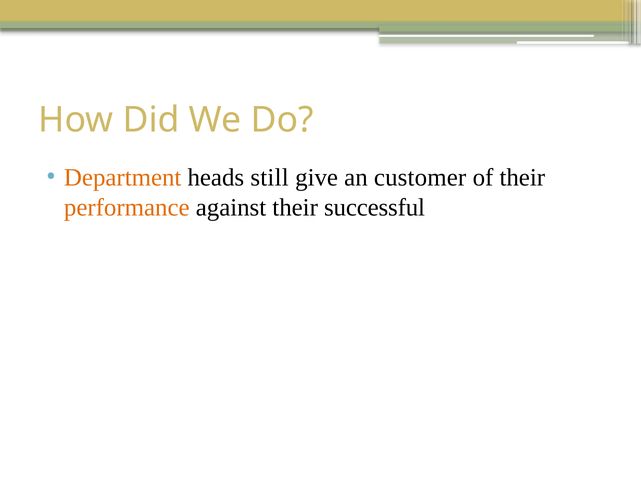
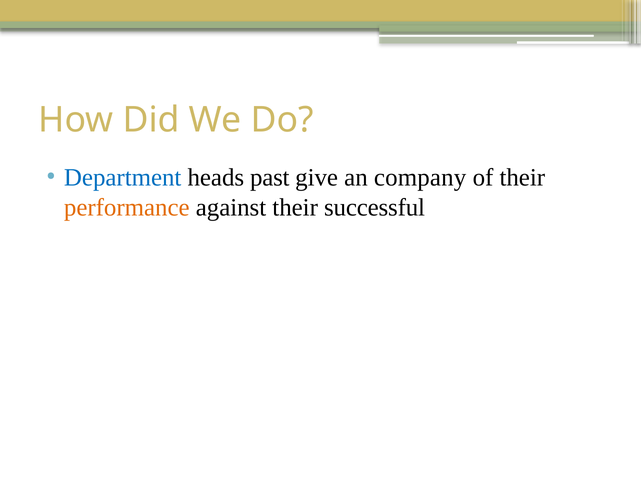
Department colour: orange -> blue (123, 178)
still: still -> past (270, 178)
customer: customer -> company (420, 178)
